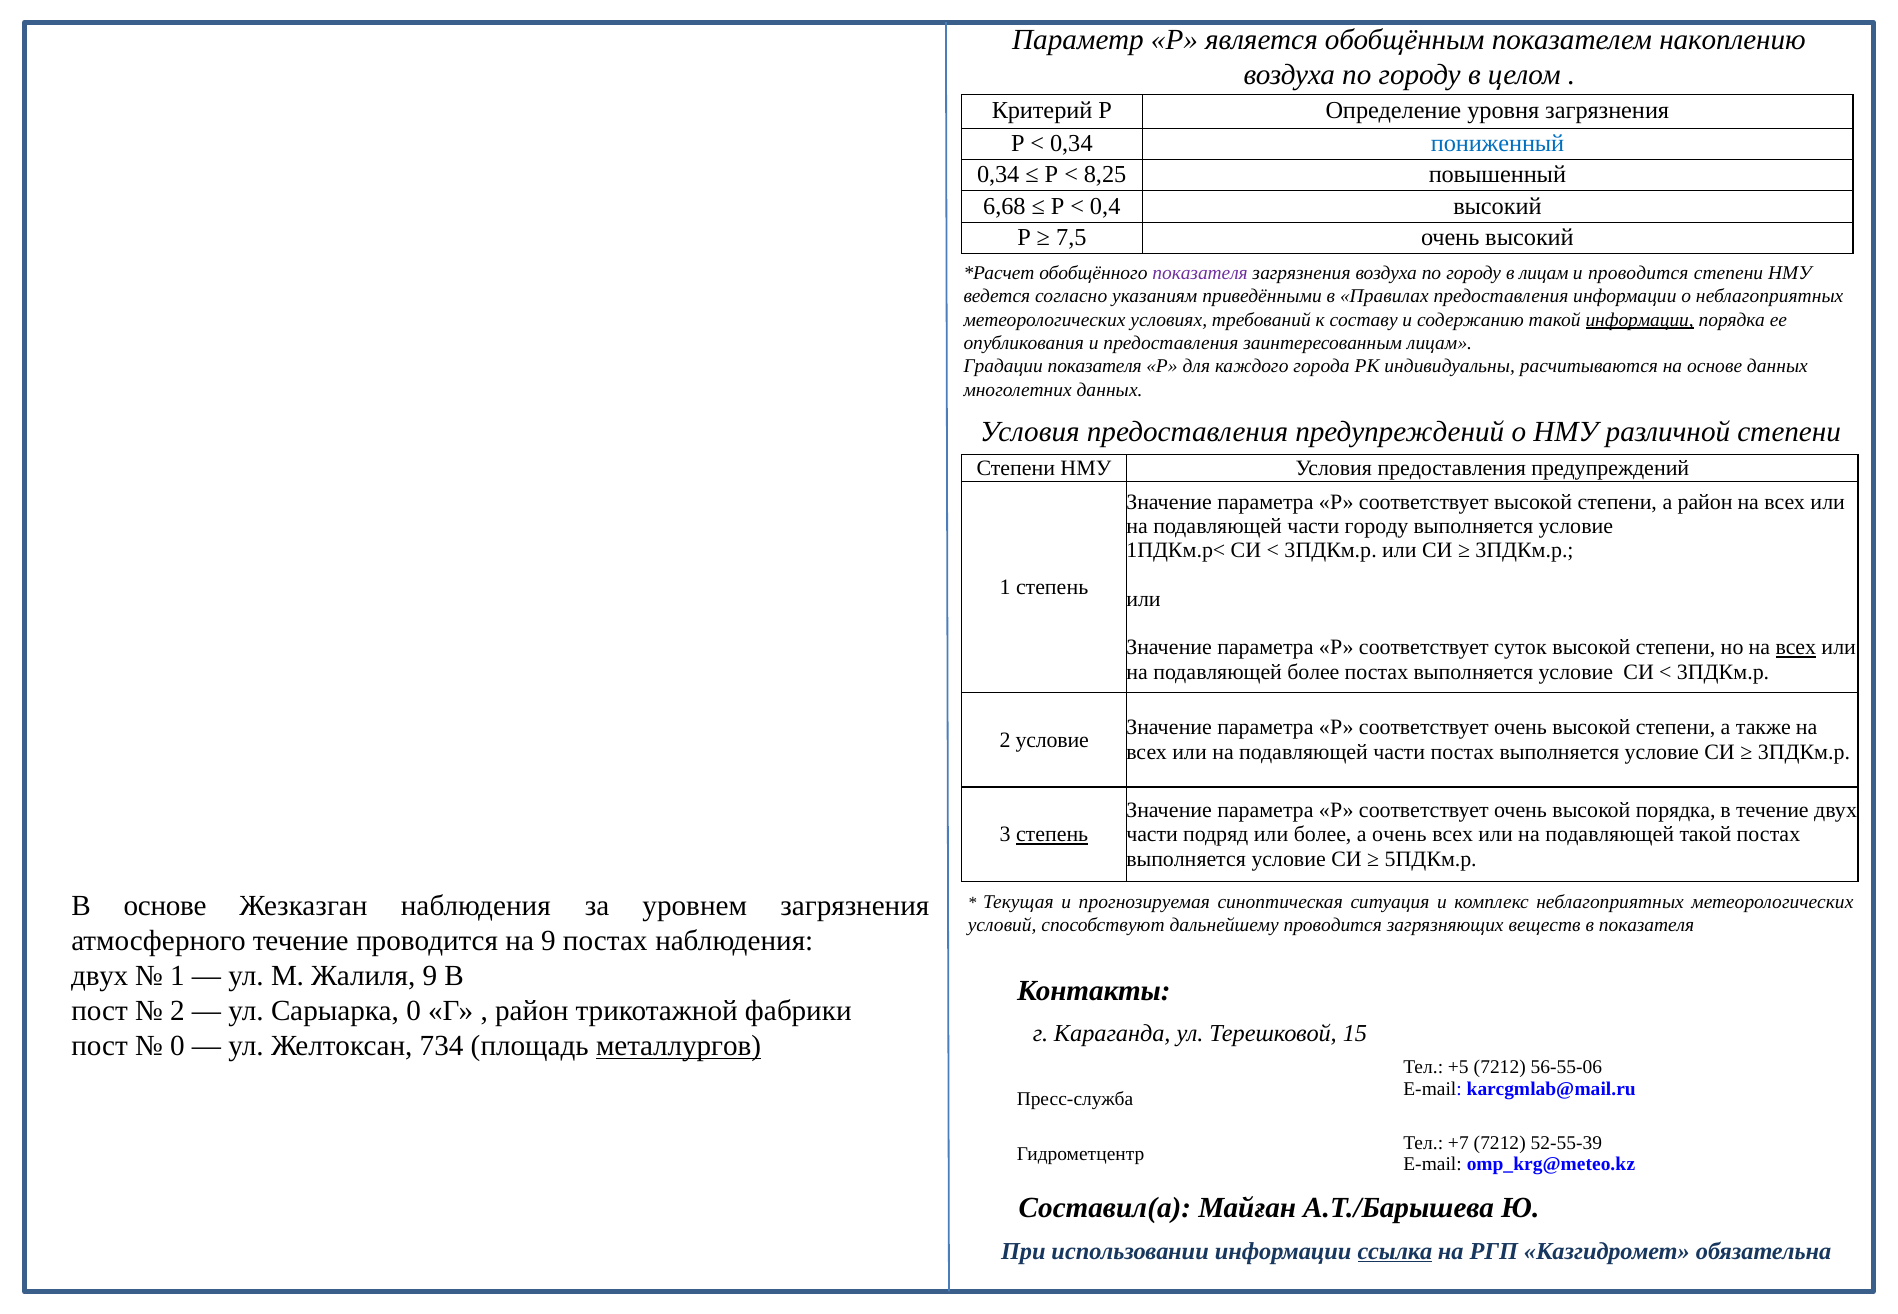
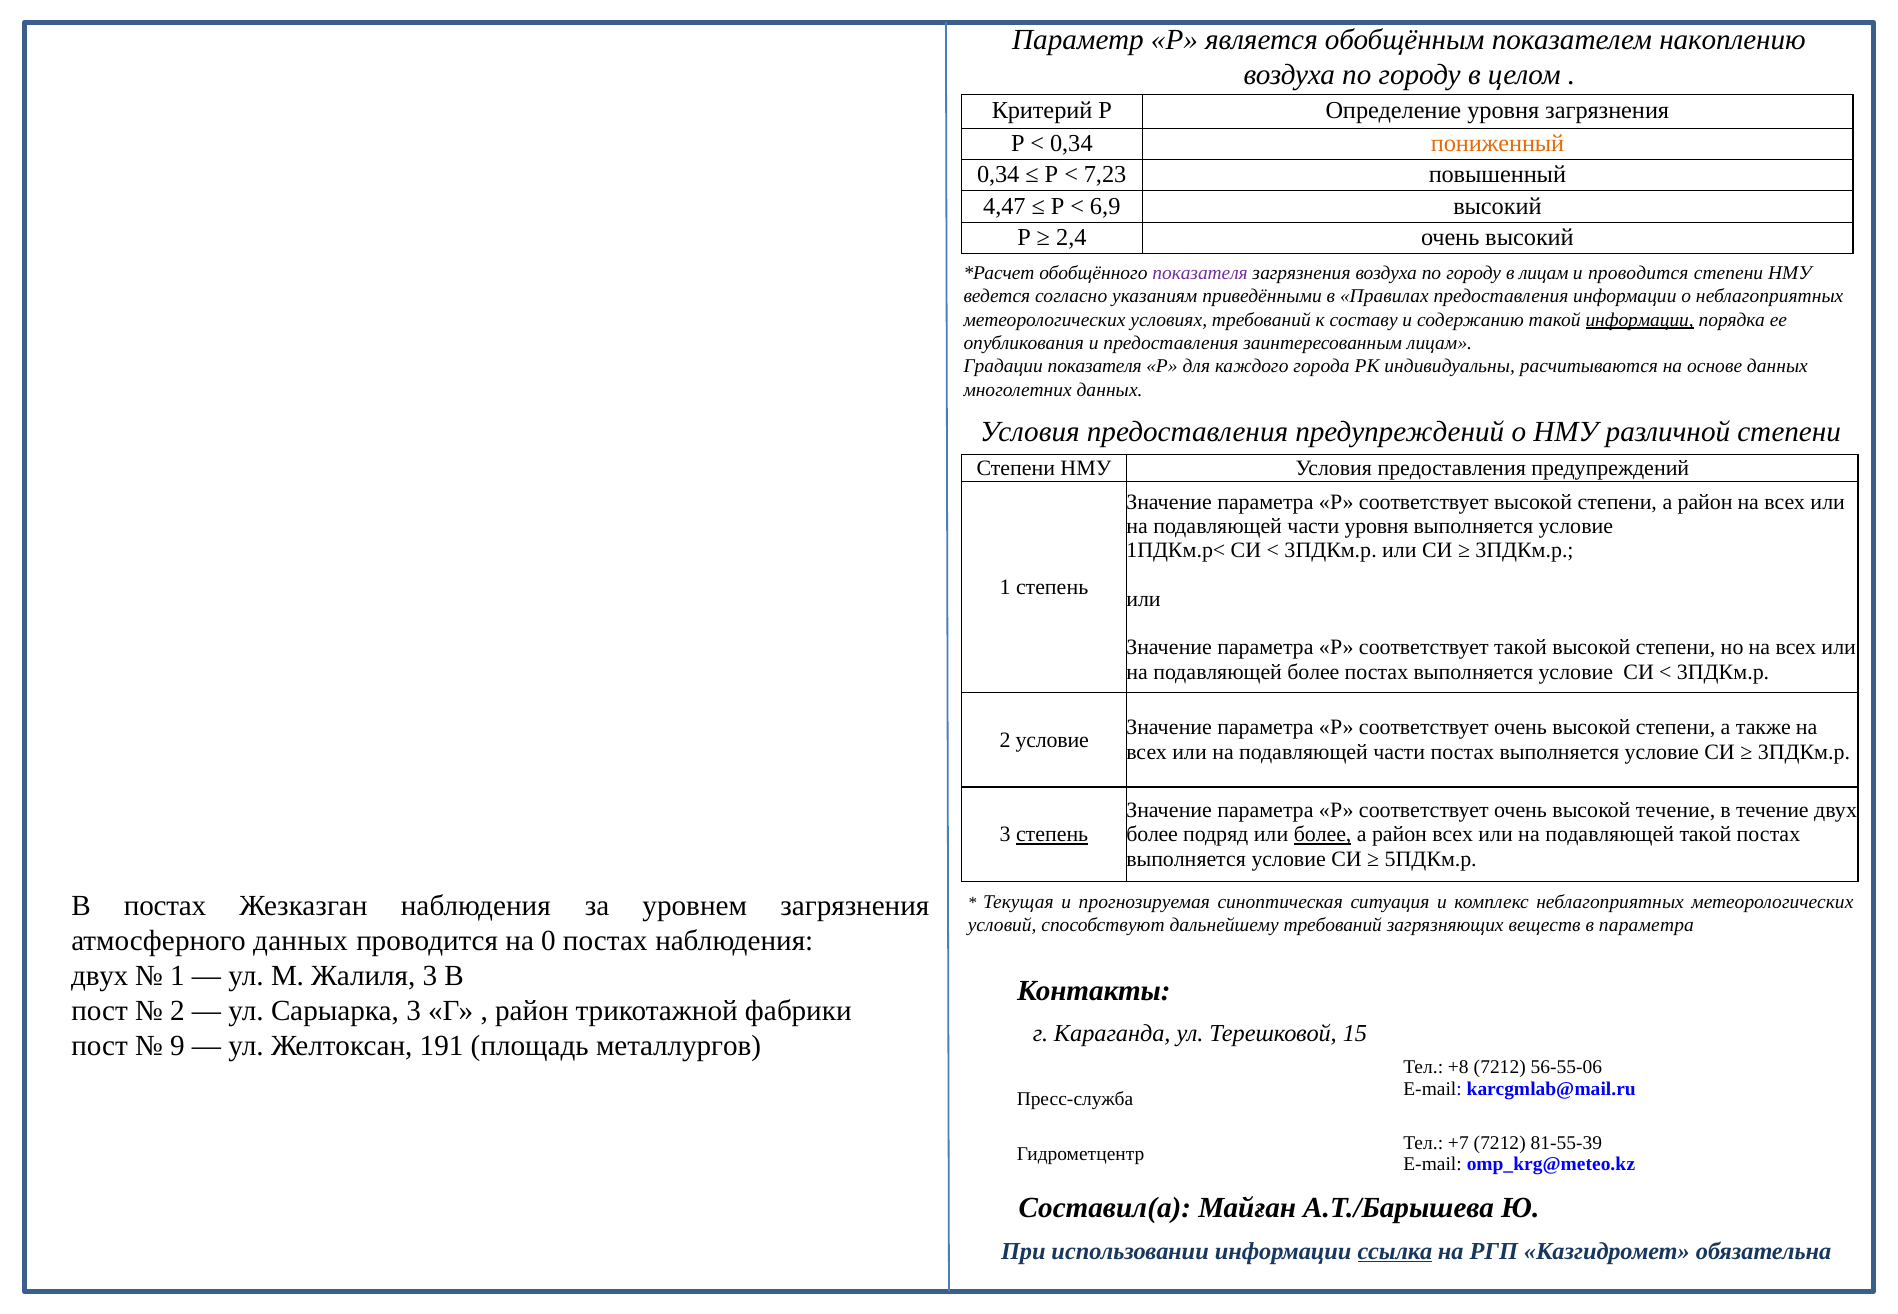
пониженный colour: blue -> orange (1498, 144)
8,25: 8,25 -> 7,23 (1105, 175)
6,68: 6,68 -> 4,47 (1004, 206)
0,4: 0,4 -> 6,9 (1105, 206)
7,5: 7,5 -> 2,4 (1071, 238)
части городу: городу -> уровня (1377, 526)
соответствует суток: суток -> такой (1521, 648)
всех underline: present -> none (1796, 648)
высокой порядка: порядка -> течение (1676, 810)
части: части -> более (1152, 835)
более underline: none -> present (1323, 835)
очень: очень -> район (1400, 835)
В основе: основе -> постах (165, 906)
дальнейшему проводится: проводится -> требований (1333, 925)
в показателя: показателя -> параметра (1646, 925)
атмосферного течение: течение -> данных (300, 941)
на 9: 9 -> 0 (548, 941)
Жалиля 9: 9 -> 3 (430, 976)
Сарыарка 0: 0 -> 3 (414, 1011)
0: 0 -> 9 (177, 1046)
734: 734 -> 191 (442, 1046)
металлургов underline: present -> none (679, 1046)
+5: +5 -> +8 (1458, 1067)
52-55-39: 52-55-39 -> 81-55-39 (1566, 1143)
